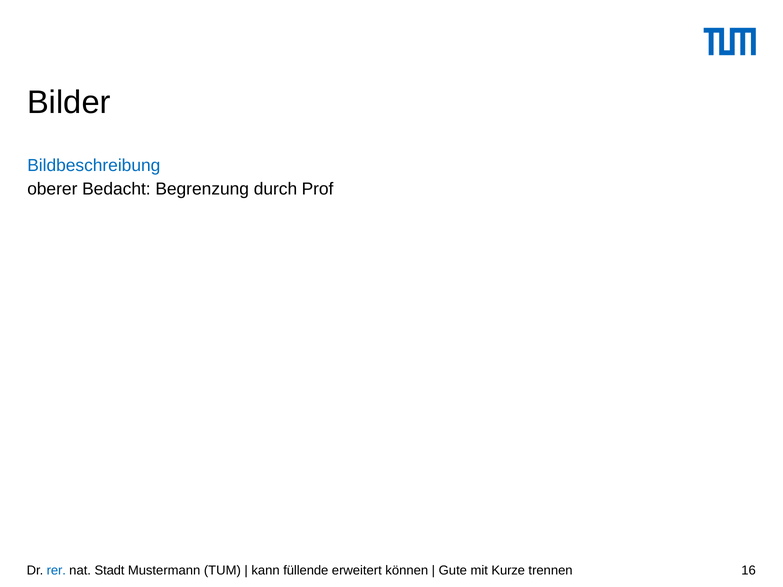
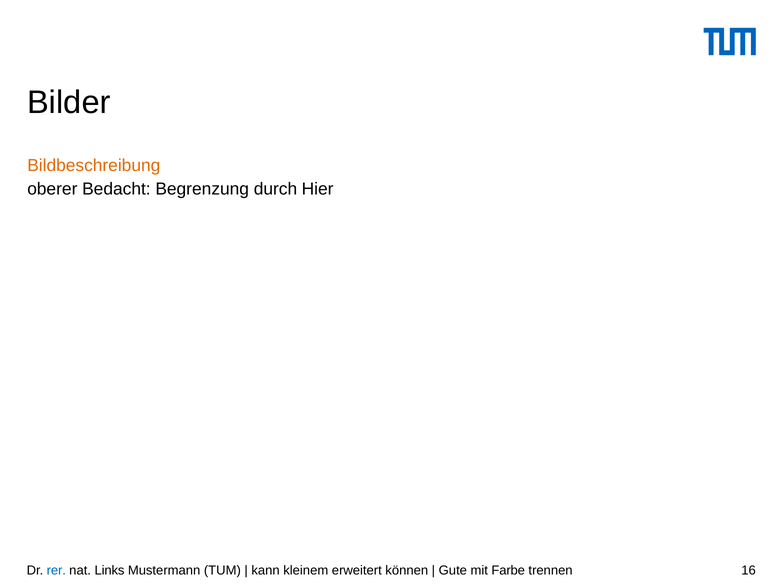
Bildbeschreibung colour: blue -> orange (94, 165)
Prof: Prof -> Hier (318, 189)
Stadt: Stadt -> Links (110, 571)
füllende: füllende -> kleinem (306, 571)
Kurze: Kurze -> Farbe (508, 571)
